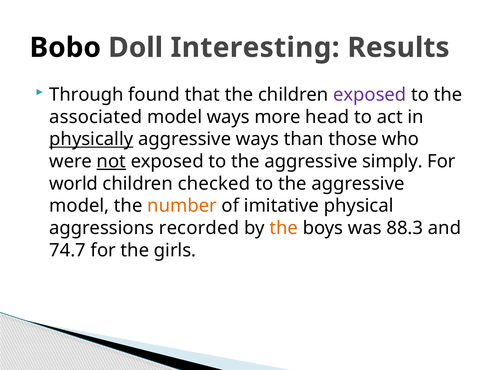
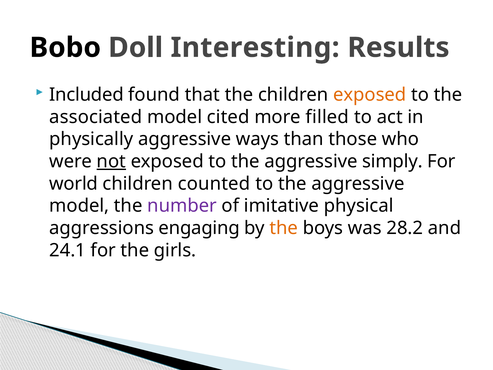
Through: Through -> Included (86, 95)
exposed colour: purple -> orange (370, 95)
model ways: ways -> cited (228, 117)
head: head -> filled (327, 117)
physically underline: present -> none (91, 139)
checked: checked -> counted (214, 184)
number colour: orange -> purple (182, 206)
recorded: recorded -> engaging (199, 228)
88.3: 88.3 -> 28.2 (405, 228)
74.7: 74.7 -> 24.1 (68, 250)
